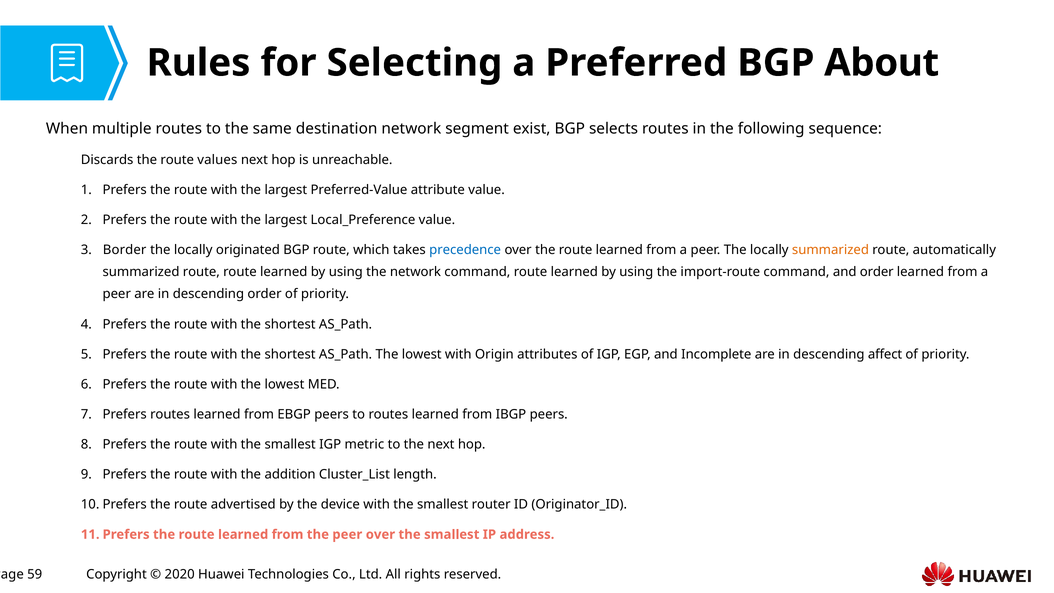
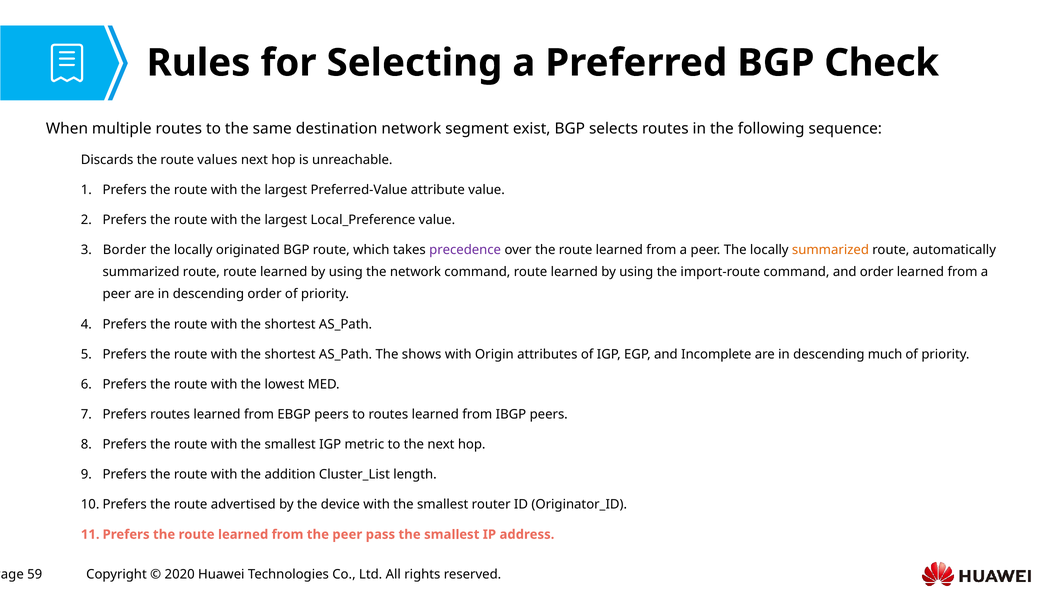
About: About -> Check (882, 63)
precedence colour: blue -> purple (465, 250)
AS_Path The lowest: lowest -> shows (422, 354)
affect: affect -> much (885, 354)
peer over: over -> pass (380, 534)
